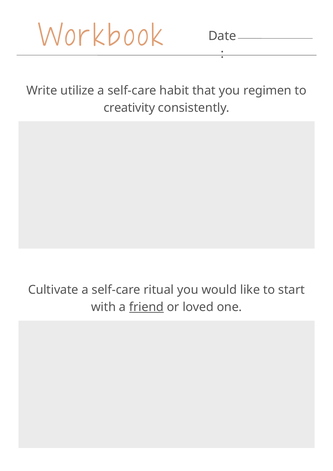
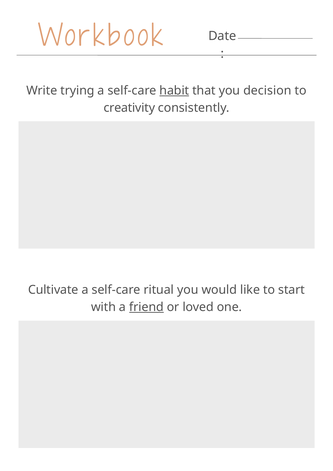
utilize: utilize -> trying (77, 91)
habit underline: none -> present (174, 91)
regimen: regimen -> decision (267, 91)
